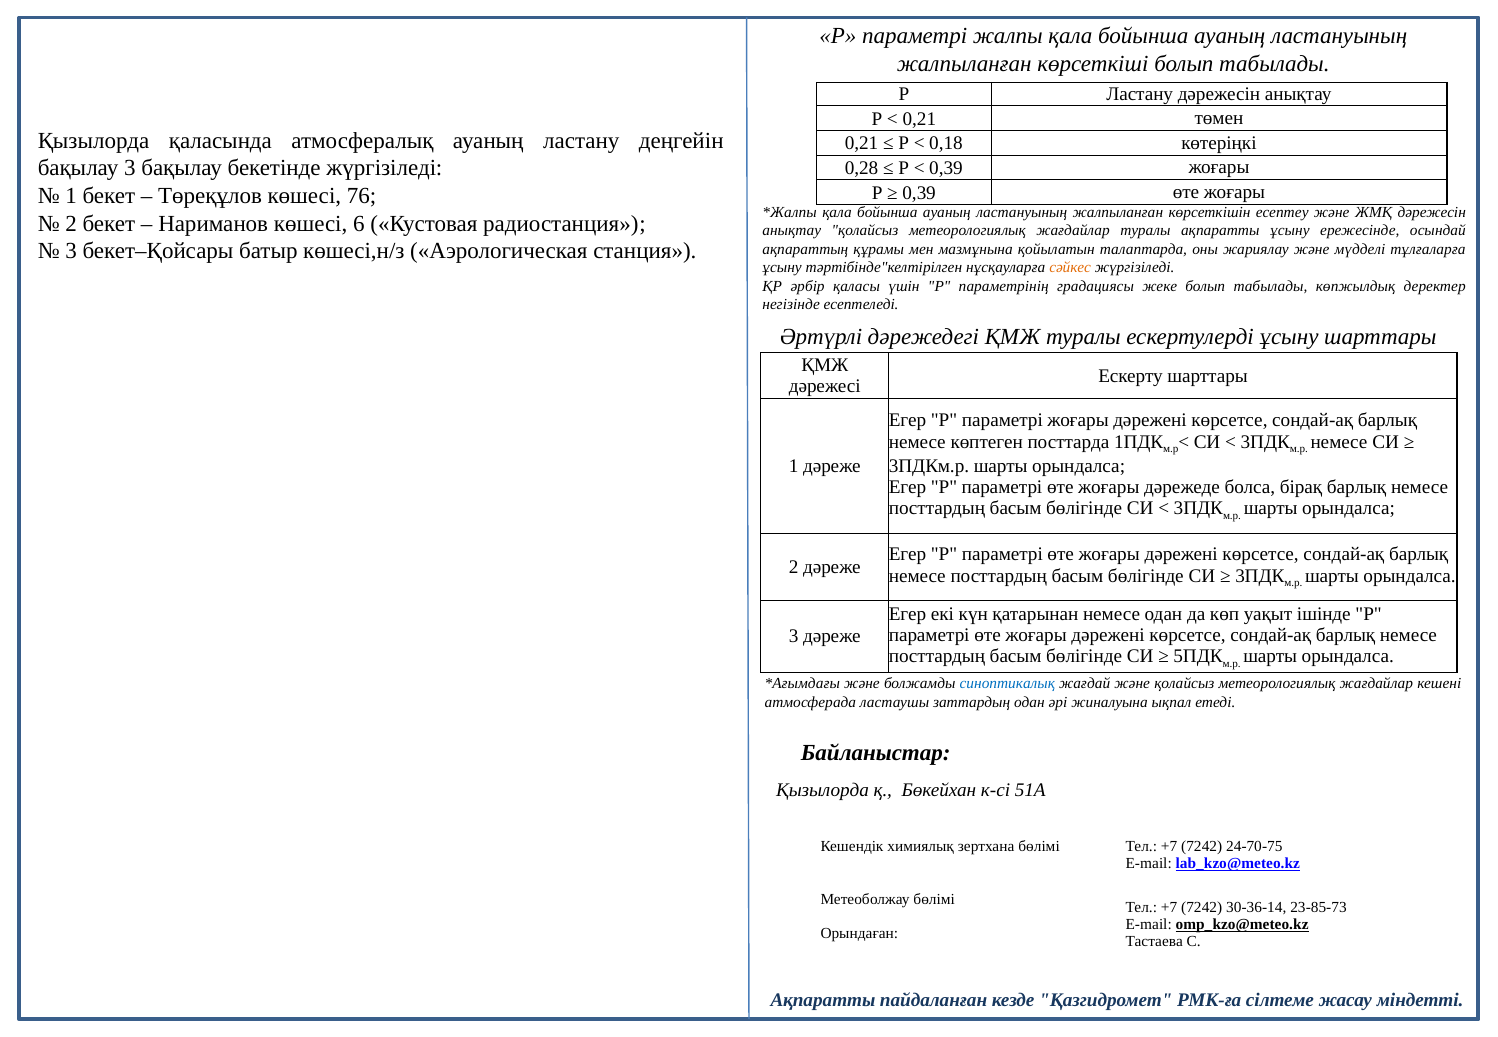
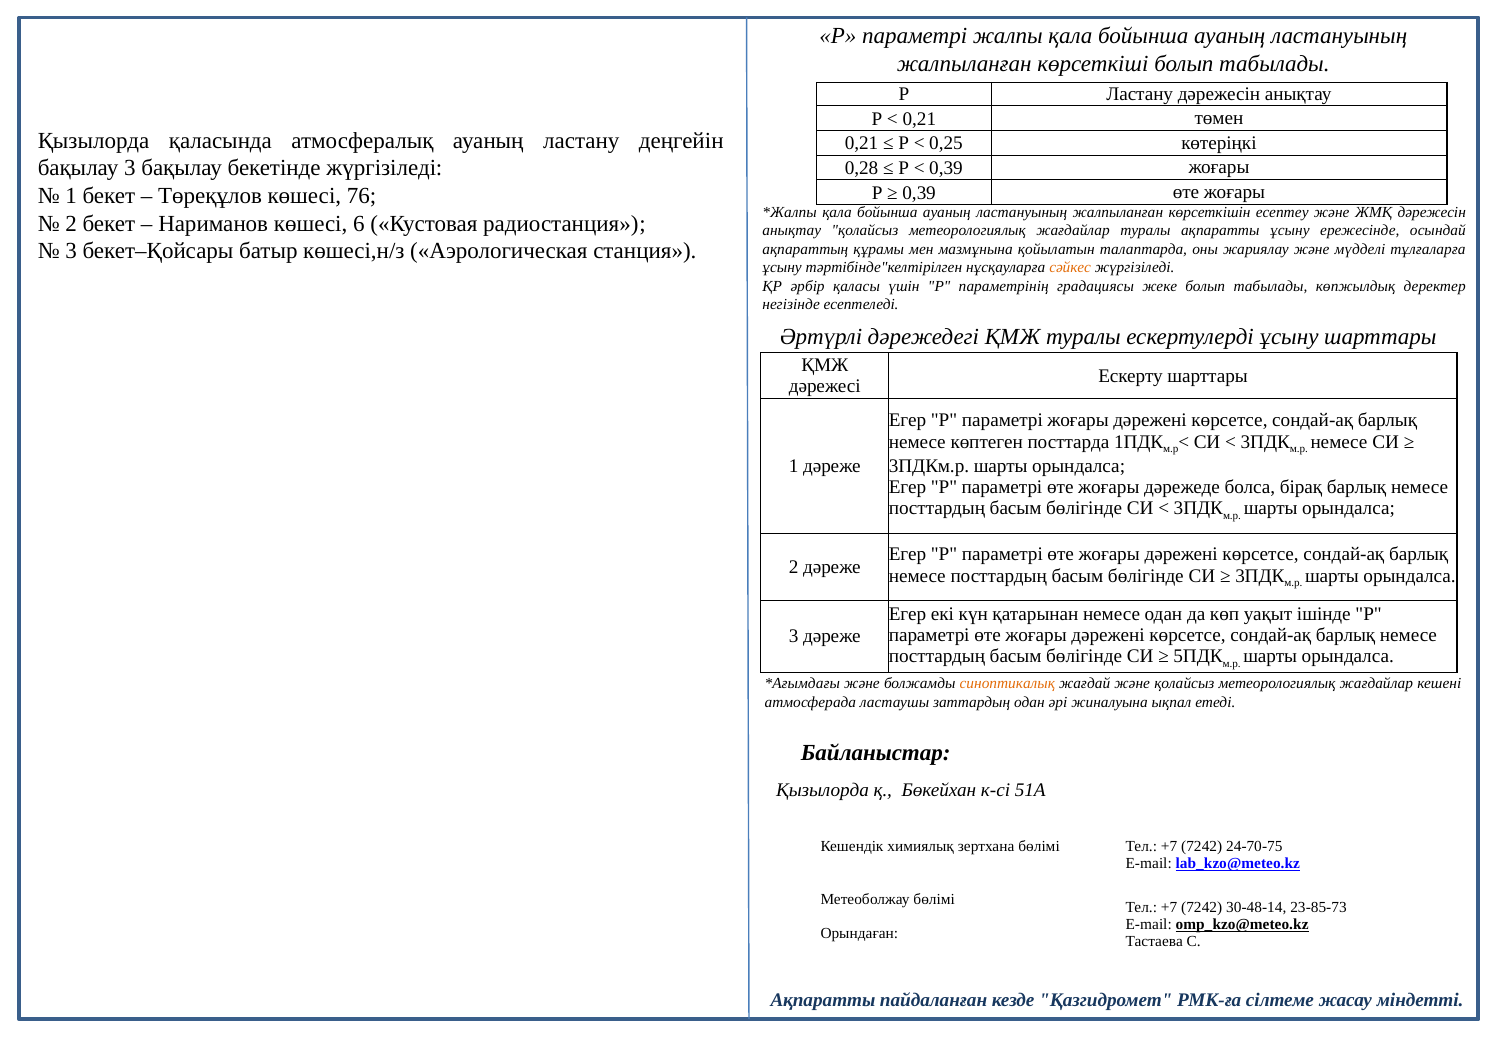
0,18: 0,18 -> 0,25 (946, 143)
синоптикалық colour: blue -> orange (1007, 684)
30-36-14: 30-36-14 -> 30-48-14 (1256, 908)
